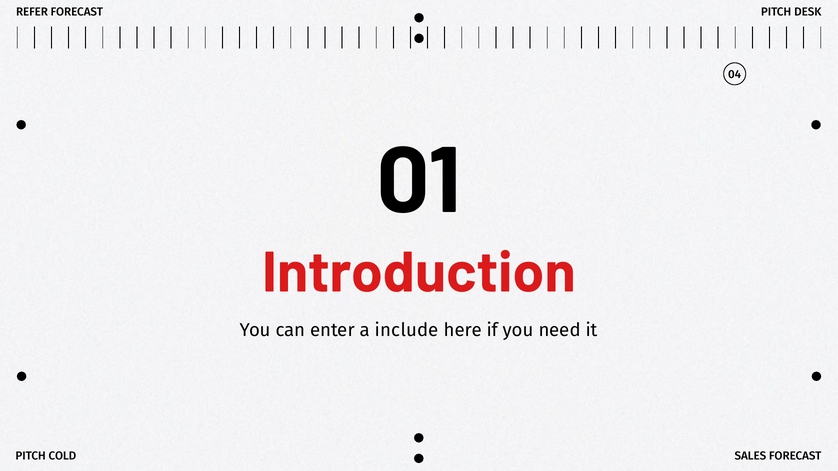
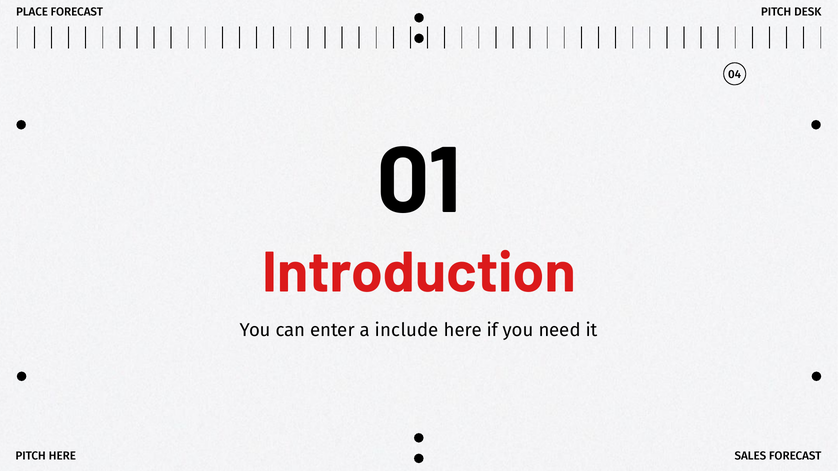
REFER: REFER -> PLACE (32, 12)
PITCH COLD: COLD -> HERE (62, 456)
